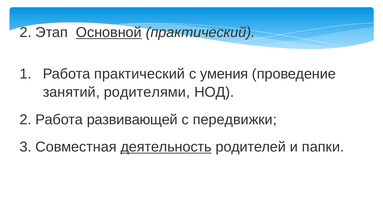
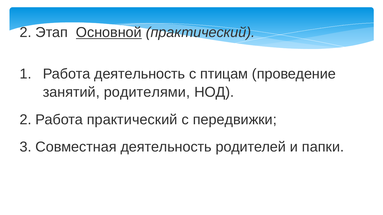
Работа практический: практический -> деятельность (140, 74)
умения: умения -> птицам (224, 74)
Работа развивающей: развивающей -> практический (132, 120)
деятельность underline: present -> none (166, 147)
